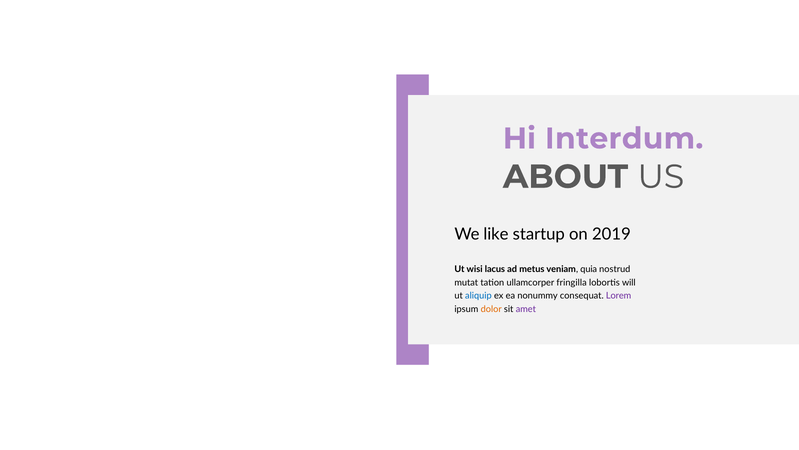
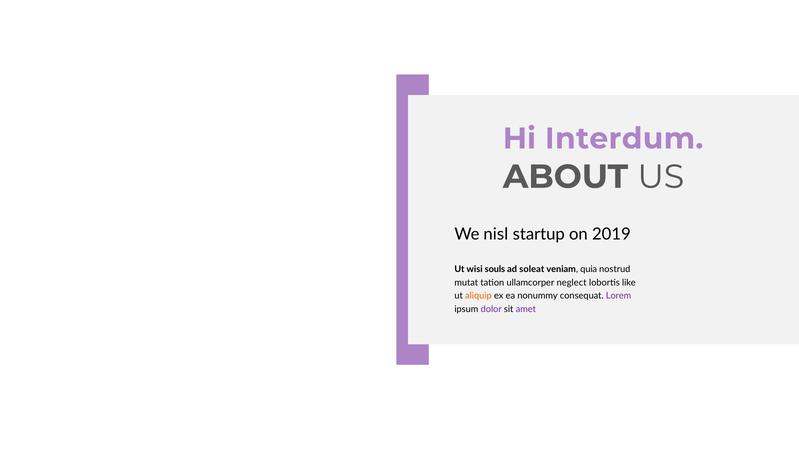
like: like -> nisl (496, 234)
lacus: lacus -> souls (495, 269)
metus: metus -> soleat (532, 269)
fringilla: fringilla -> neglect (572, 282)
will: will -> like (629, 282)
aliquip colour: blue -> orange (478, 295)
dolor colour: orange -> purple (491, 309)
